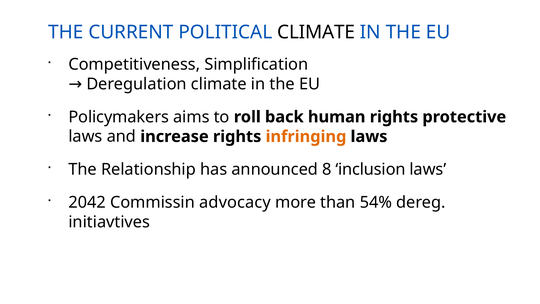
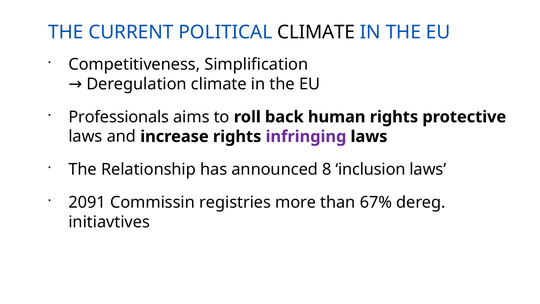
Policymakers: Policymakers -> Professionals (119, 117)
infringing colour: orange -> purple (306, 136)
2042: 2042 -> 2091 (87, 202)
advocacy: advocacy -> registries (235, 202)
54%: 54% -> 67% (376, 202)
